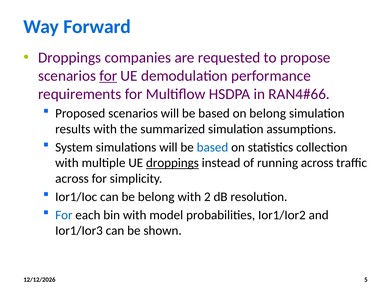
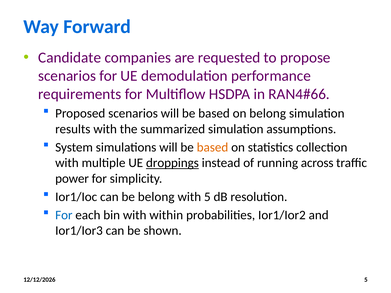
Droppings: Droppings -> Candidate (70, 58)
for underline: present -> none (108, 76)
based colour: blue -> orange (212, 147)
across: across -> power (72, 179)
with 2: 2 -> 5 (207, 197)
model: model -> within (166, 215)
